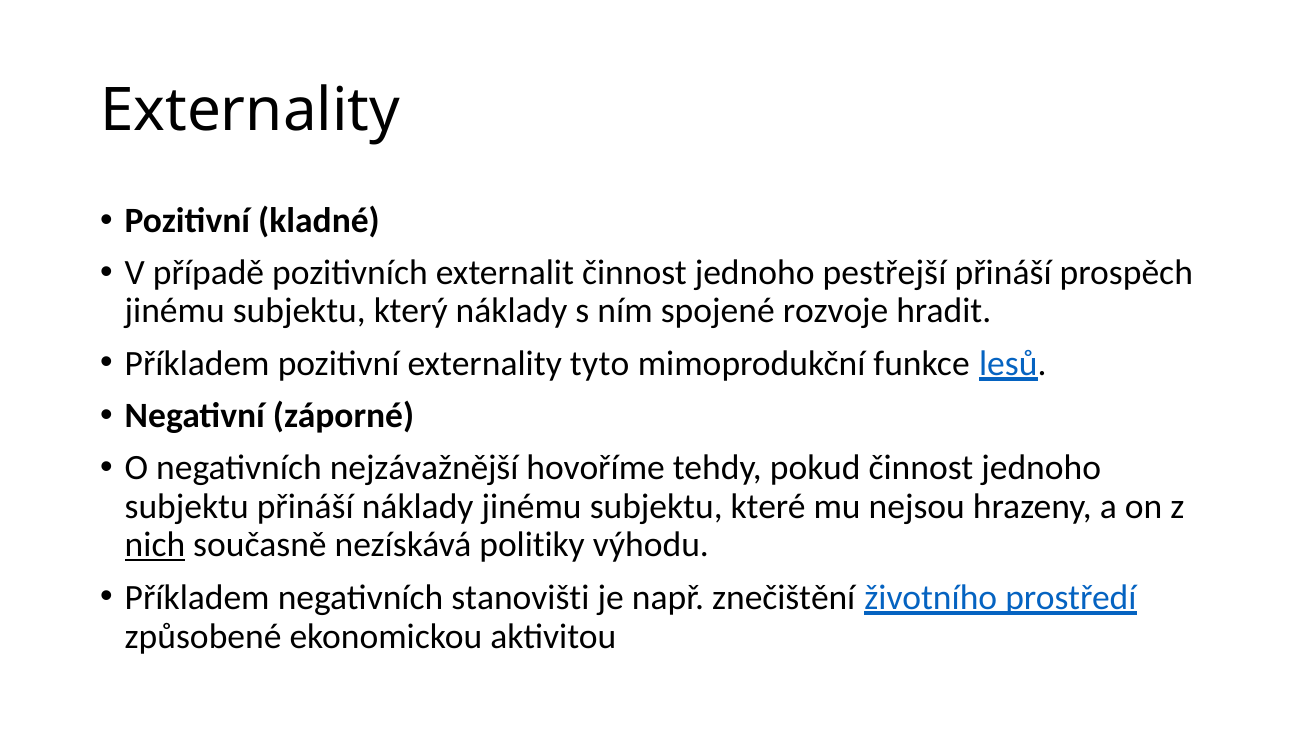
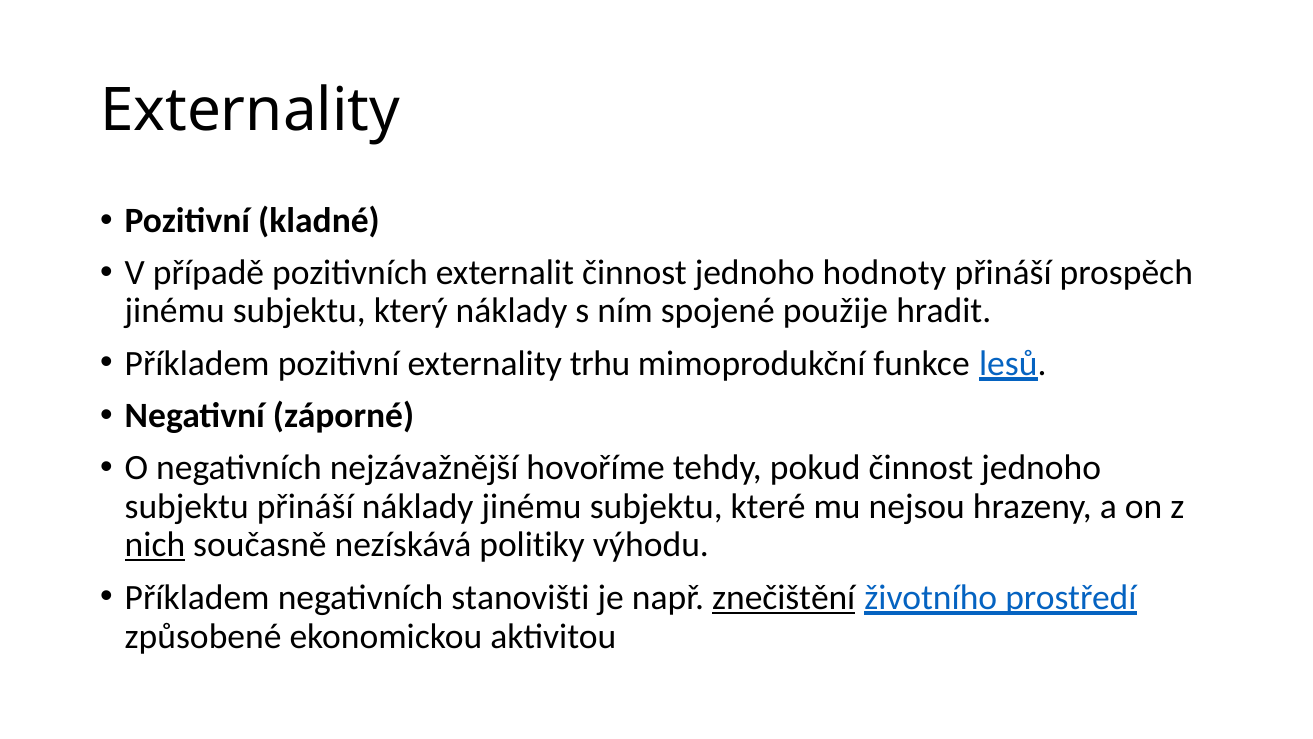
pestřejší: pestřejší -> hodnoty (884, 273)
rozvoje: rozvoje -> použije (835, 311)
tyto: tyto -> trhu (600, 364)
znečištění underline: none -> present (784, 597)
